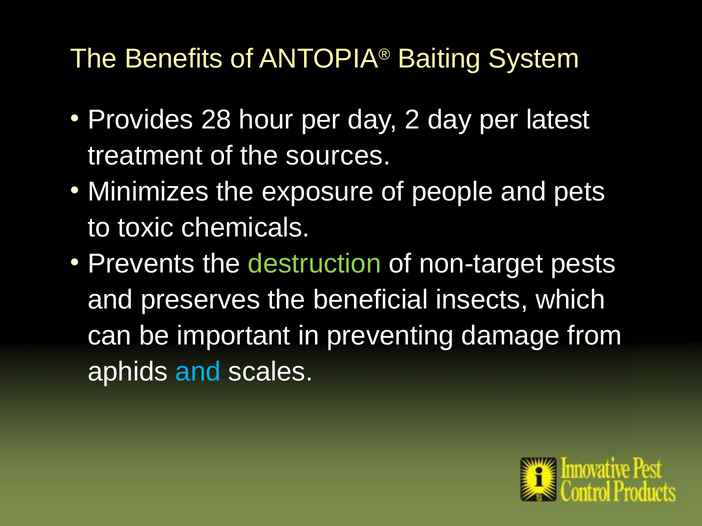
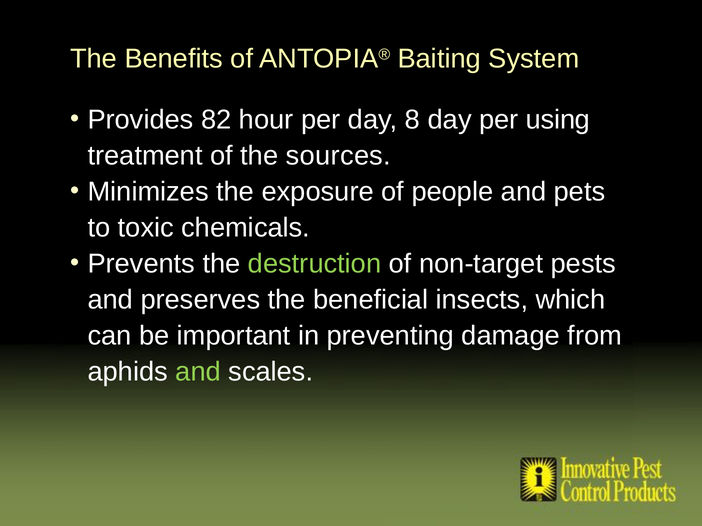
28: 28 -> 82 (216, 120)
2: 2 -> 8 (413, 120)
latest: latest -> using (558, 120)
and colour: light blue -> light green (198, 372)
